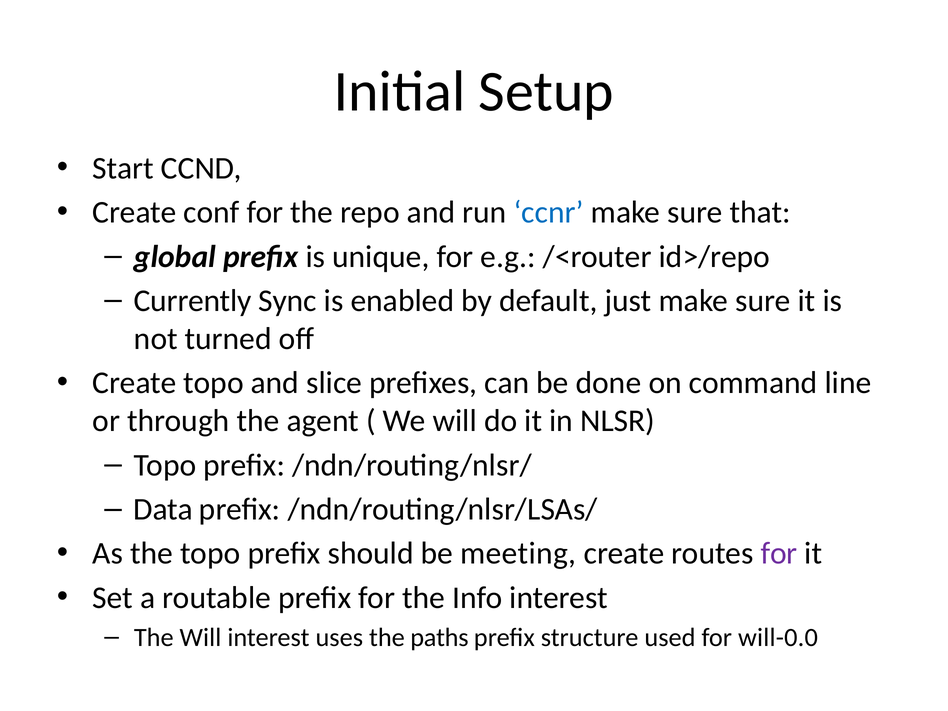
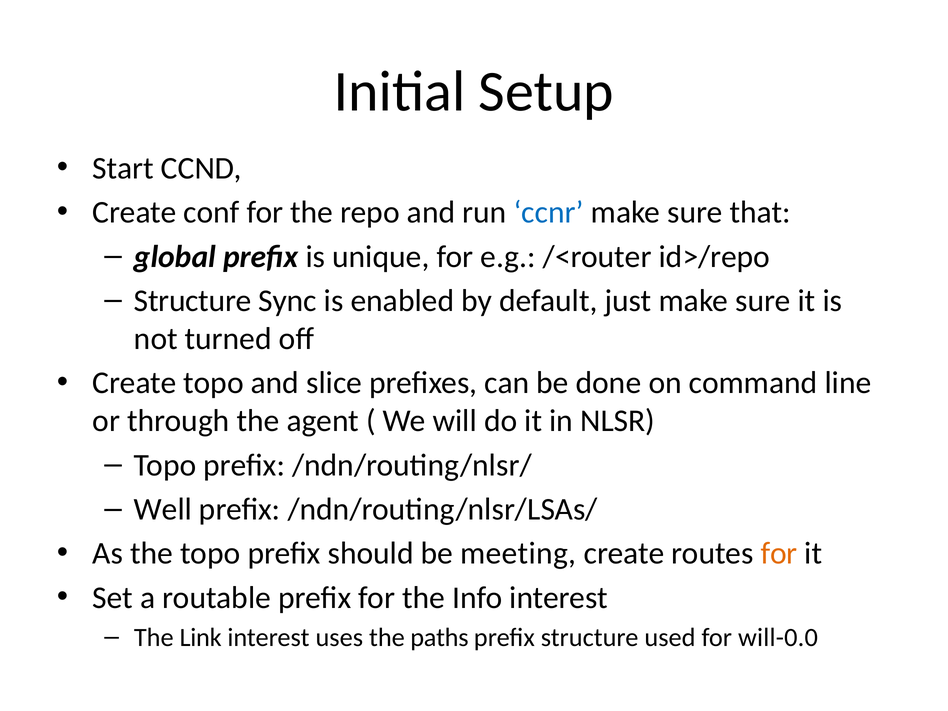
Currently: Currently -> Structure (193, 301)
Data: Data -> Well (163, 509)
for colour: purple -> orange (779, 554)
The Will: Will -> Link (201, 637)
